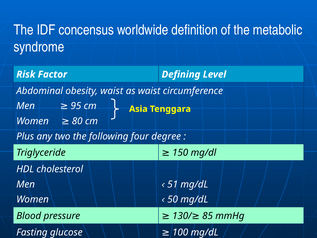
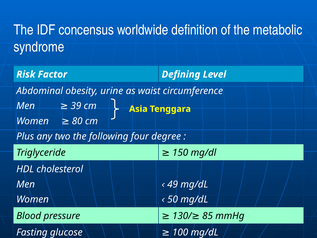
obesity waist: waist -> urine (112, 91)
95: 95 -> 39 (76, 106)
51: 51 -> 49 (173, 184)
